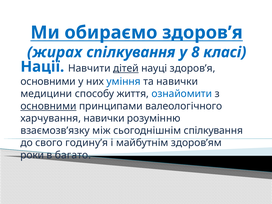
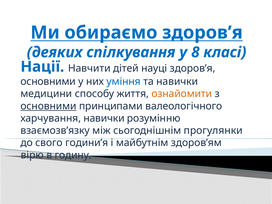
жирах: жирах -> деяких (55, 52)
дітей underline: present -> none (126, 68)
ознайомити colour: blue -> orange (182, 94)
сьогоднішнім спілкування: спілкування -> прогулянки (213, 131)
годину’я: годину’я -> години’я (87, 143)
роки: роки -> вірю (32, 155)
багато: багато -> годину (73, 155)
